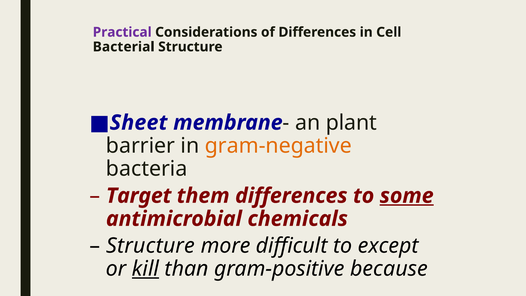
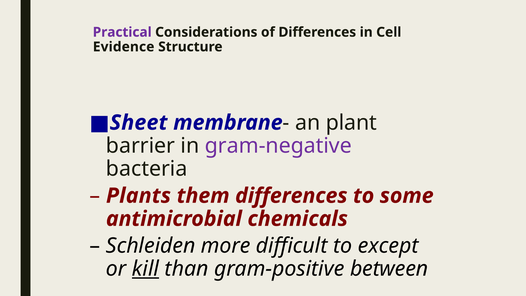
Bacterial: Bacterial -> Evidence (124, 47)
gram-negative colour: orange -> purple (278, 146)
Target: Target -> Plants (138, 196)
some underline: present -> none (407, 196)
Structure: Structure -> Schleiden (151, 246)
because: because -> between (389, 269)
